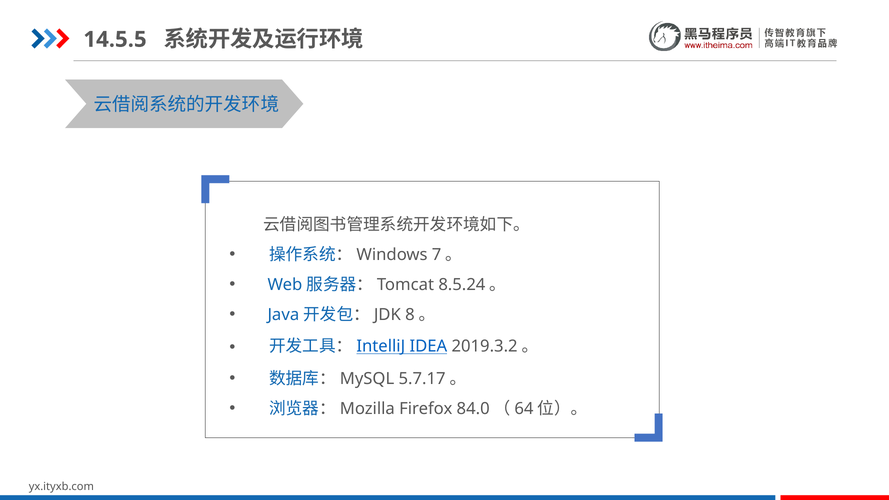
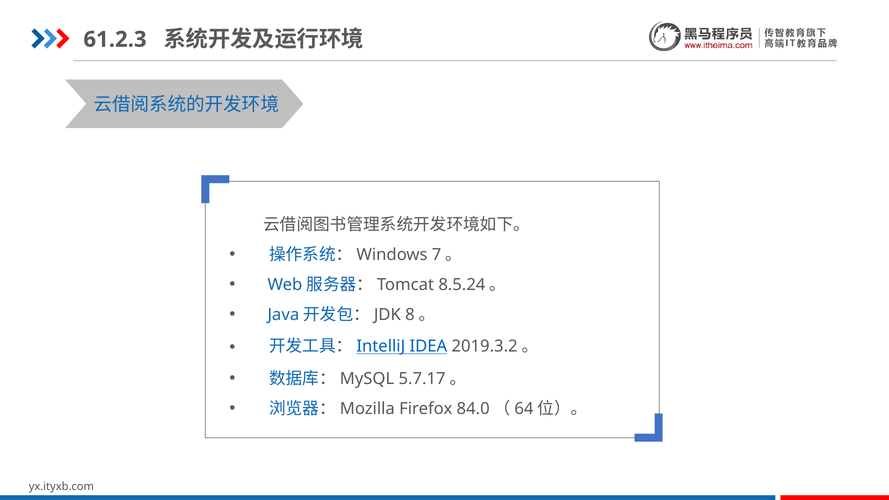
14.5.5: 14.5.5 -> 61.2.3 (115, 39)
